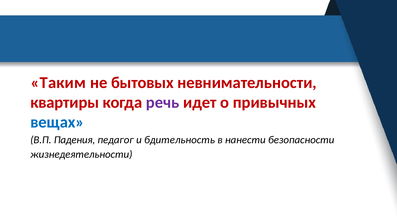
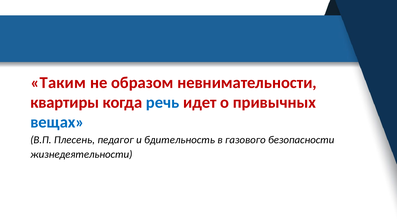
бытовых: бытовых -> образом (142, 83)
речь colour: purple -> blue (163, 103)
Падения: Падения -> Плесень (74, 140)
нанести: нанести -> газового (245, 140)
